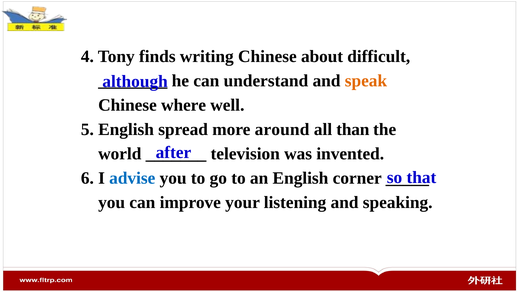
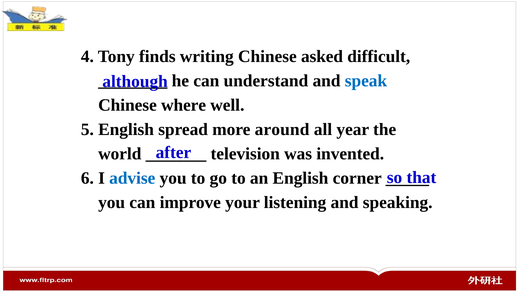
about: about -> asked (322, 56)
speak colour: orange -> blue (366, 81)
than: than -> year (353, 129)
